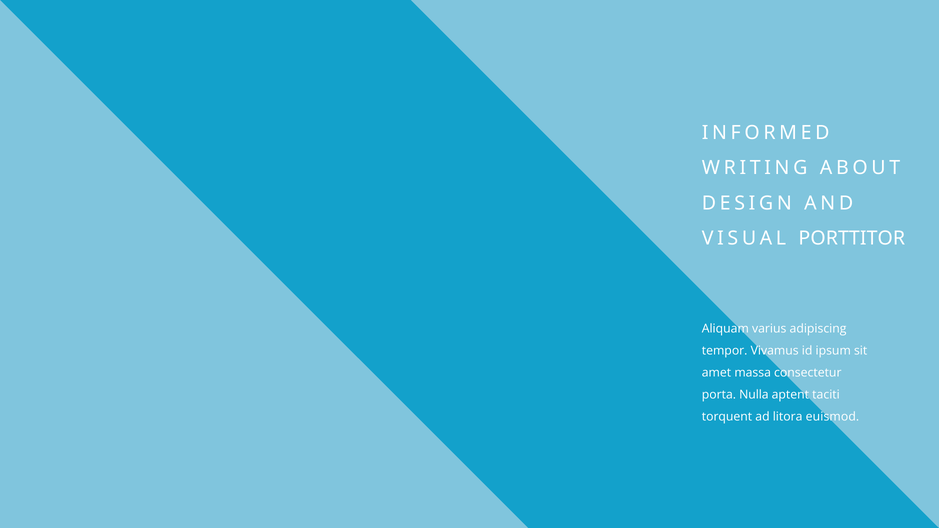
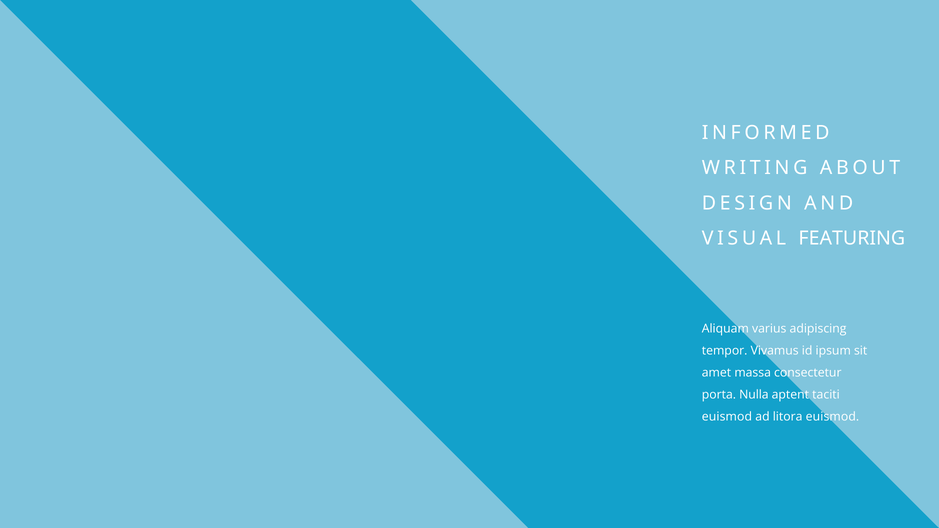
PORTTITOR: PORTTITOR -> FEATURING (852, 238)
torquent: torquent -> euismod (727, 417)
